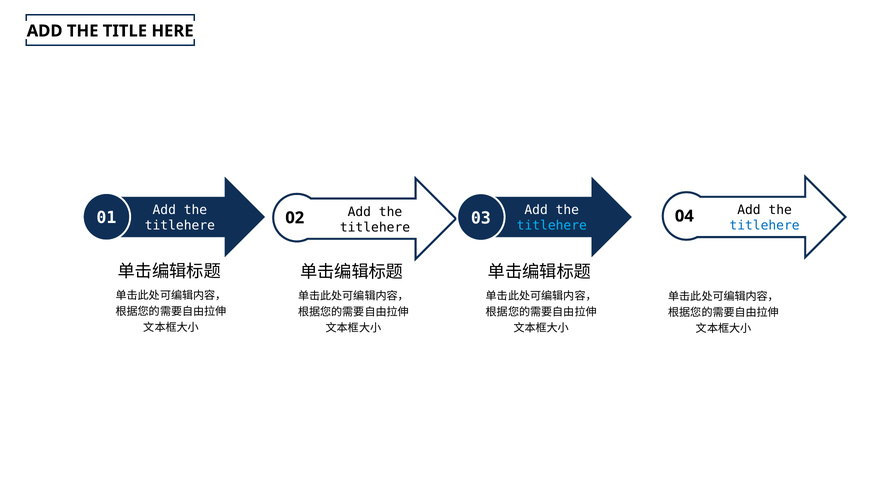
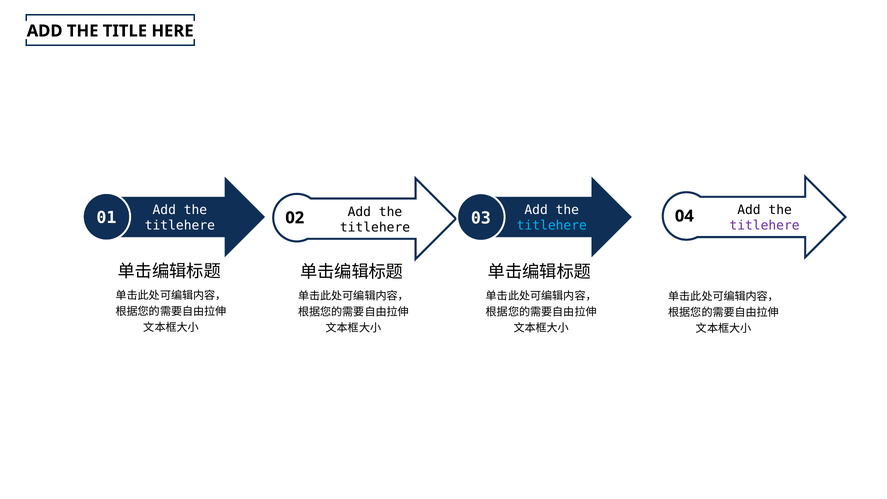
titlehere colour: blue -> purple (765, 226)
